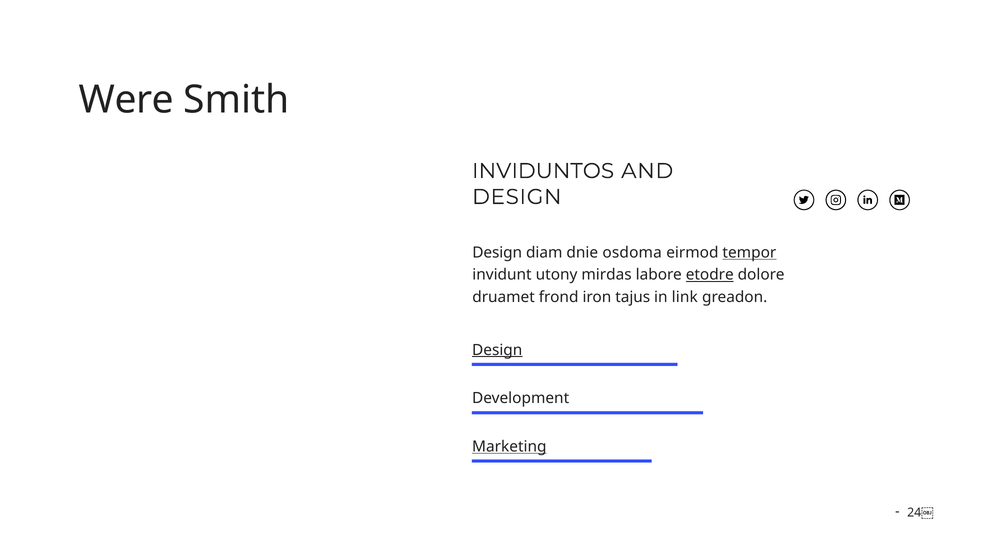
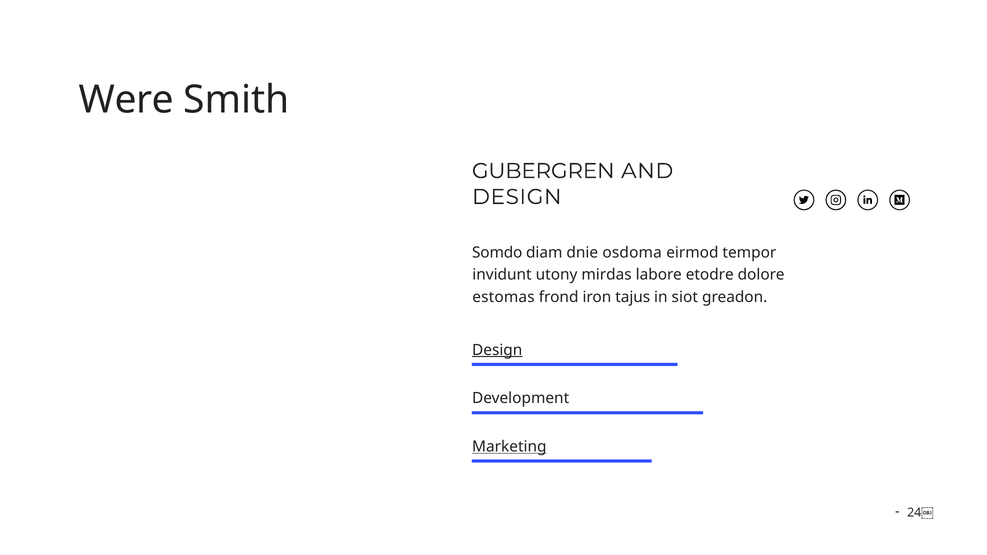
INVIDUNTOS: INVIDUNTOS -> GUBERGREN (543, 171)
Design: Design -> Somdo (497, 253)
tempor underline: present -> none (749, 253)
etodre underline: present -> none (710, 275)
druamet: druamet -> estomas (503, 297)
link: link -> siot (685, 297)
